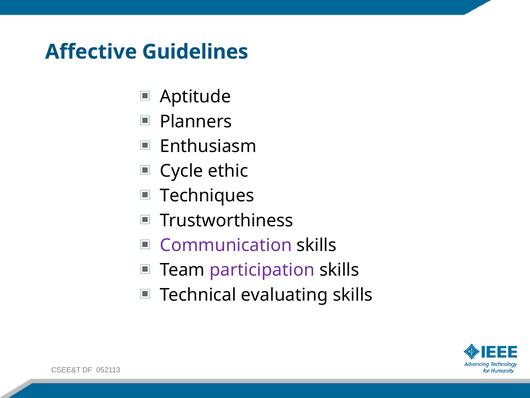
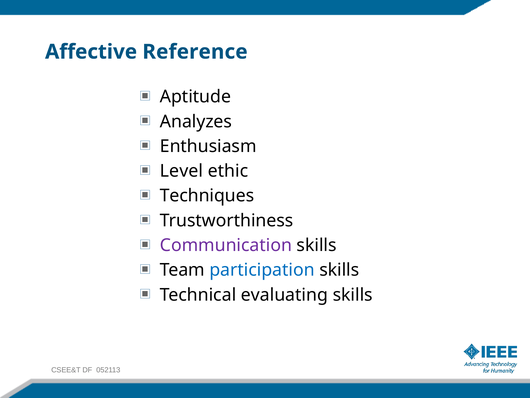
Guidelines: Guidelines -> Reference (195, 52)
Planners: Planners -> Analyzes (196, 121)
Cycle: Cycle -> Level (182, 171)
participation colour: purple -> blue (262, 270)
